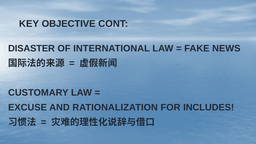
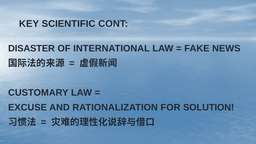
OBJECTIVE: OBJECTIVE -> SCIENTIFIC (69, 24)
INCLUDES: INCLUDES -> SOLUTION (209, 107)
